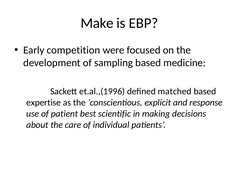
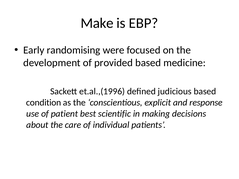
competition: competition -> randomising (74, 50)
sampling: sampling -> provided (114, 63)
matched: matched -> judicious (175, 91)
expertise: expertise -> condition (44, 103)
